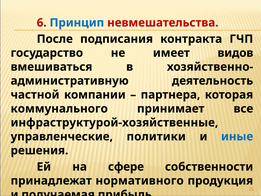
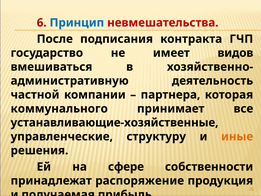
инфраструктурой-хозяйственные: инфраструктурой-хозяйственные -> устанавливающие-хозяйственные (115, 122)
политики: политики -> структуру (156, 136)
иные colour: blue -> orange (237, 136)
нормативного: нормативного -> распоряжение (140, 180)
